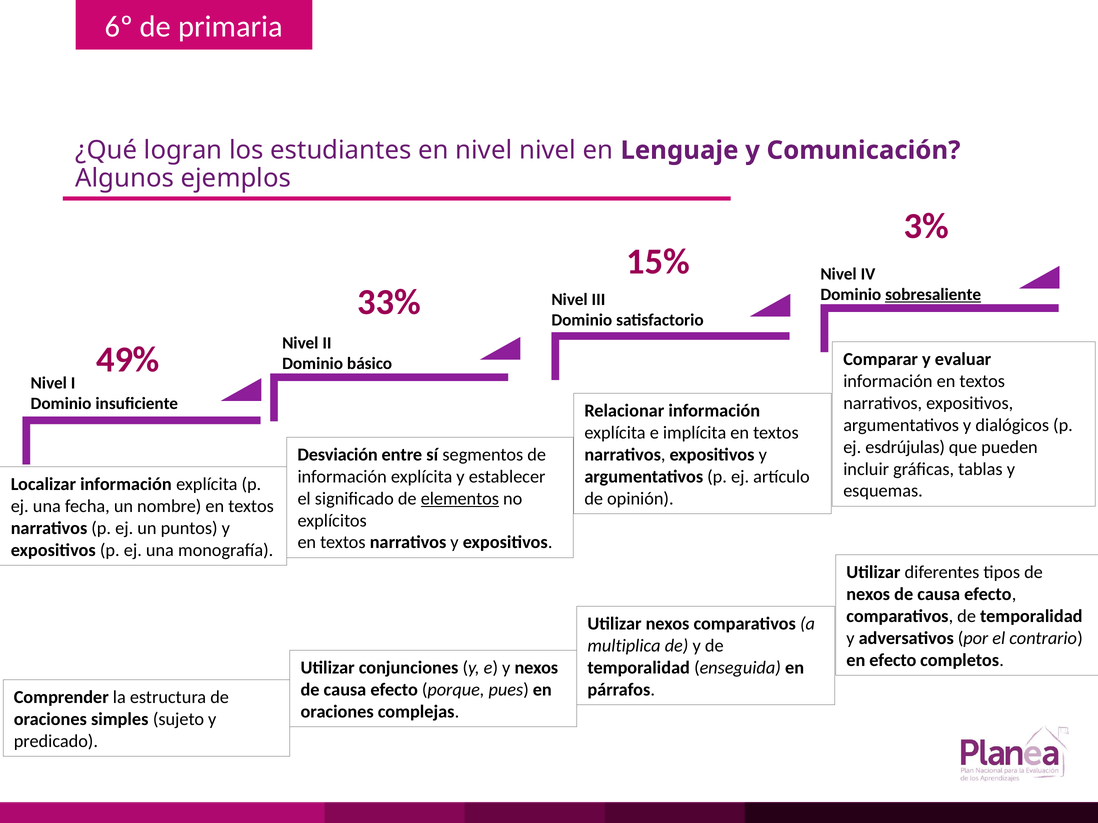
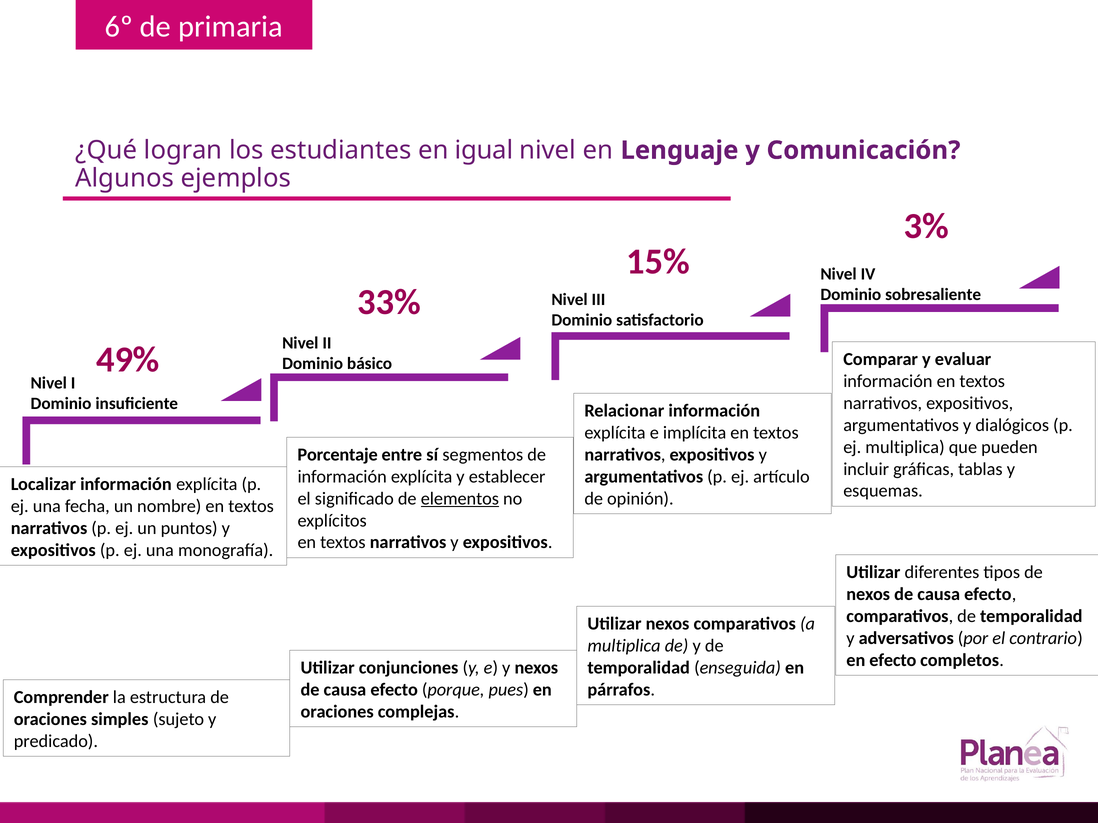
en nivel: nivel -> igual (484, 150)
sobresaliente underline: present -> none (933, 295)
ej esdrújulas: esdrújulas -> multiplica (905, 447)
Desviación: Desviación -> Porcentaje (338, 455)
